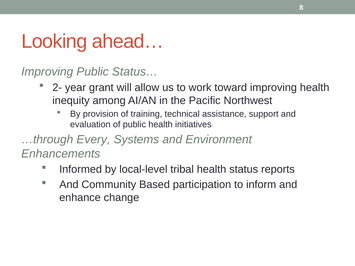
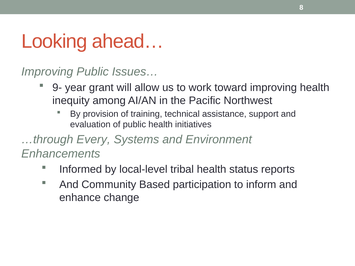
Status…: Status… -> Issues… (135, 72)
2-: 2- -> 9- (57, 88)
